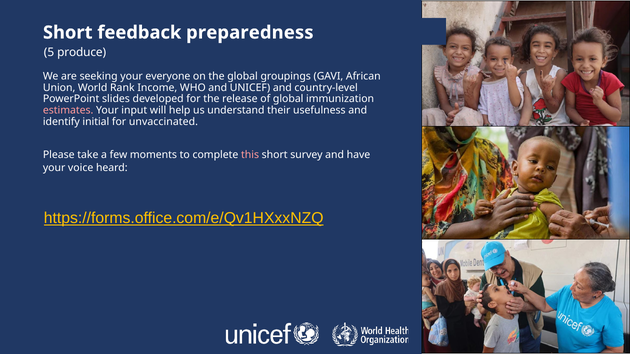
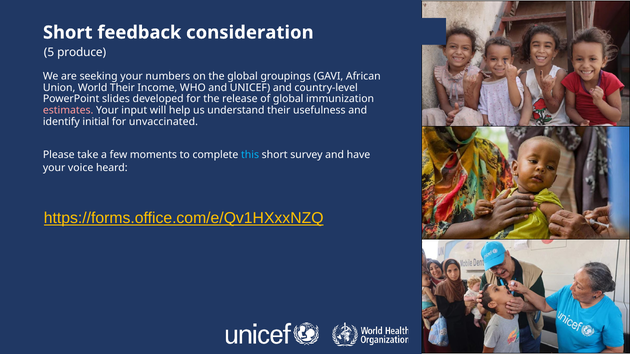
preparedness: preparedness -> consideration (250, 33)
everyone: everyone -> numbers (168, 76)
World Rank: Rank -> Their (122, 88)
this colour: pink -> light blue (250, 155)
